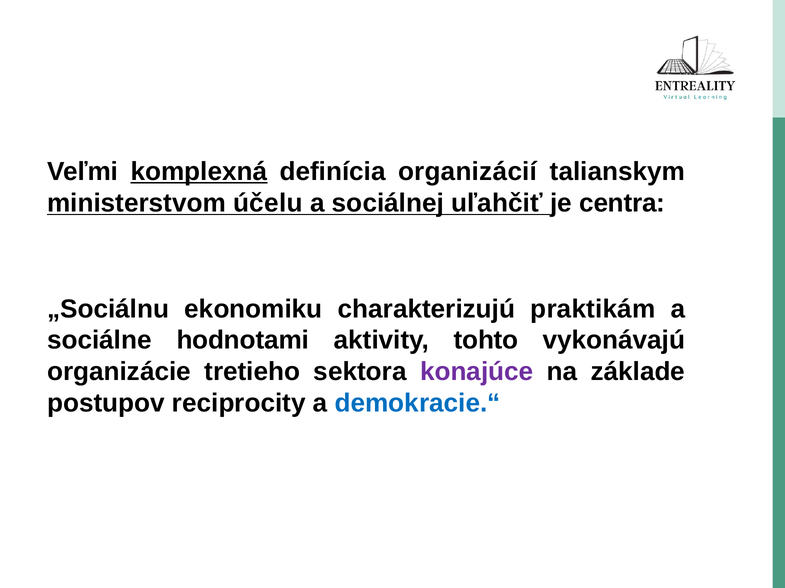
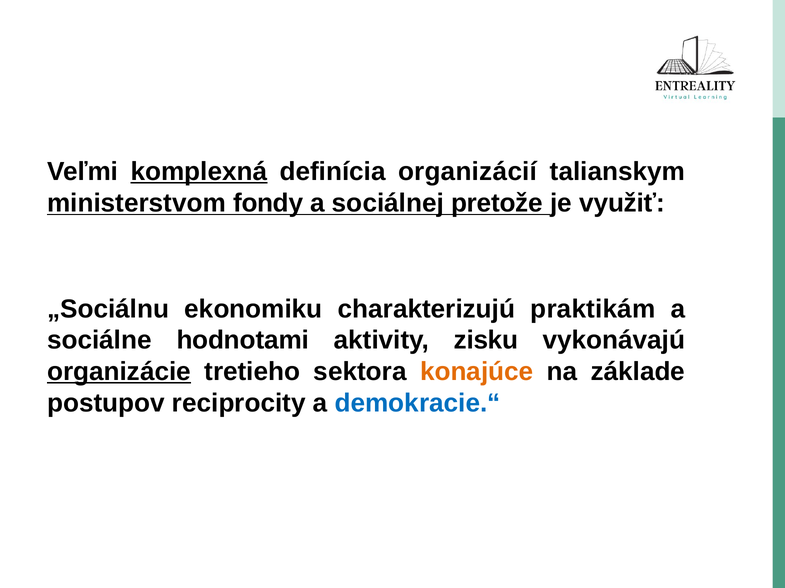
účelu: účelu -> fondy (268, 203)
uľahčiť: uľahčiť -> pretože (497, 203)
centra: centra -> využiť (622, 203)
tohto: tohto -> zisku (486, 341)
organizácie underline: none -> present (119, 372)
konajúce colour: purple -> orange (477, 372)
